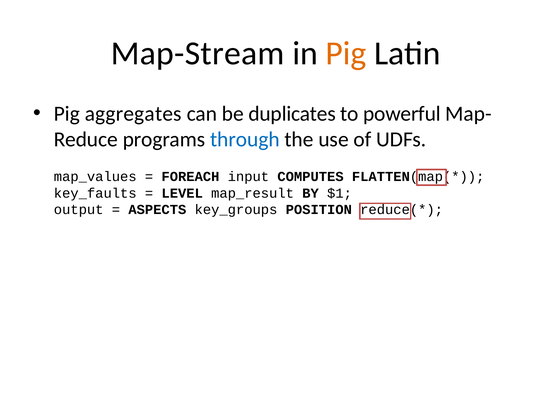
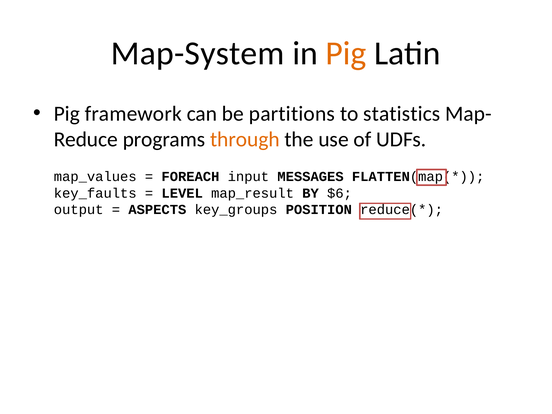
Map-Stream: Map-Stream -> Map-System (198, 53)
aggregates: aggregates -> framework (133, 114)
duplicates: duplicates -> partitions (292, 114)
powerful: powerful -> statistics (402, 114)
through colour: blue -> orange (245, 139)
COMPUTES: COMPUTES -> MESSAGES (311, 177)
$1: $1 -> $6 (339, 193)
